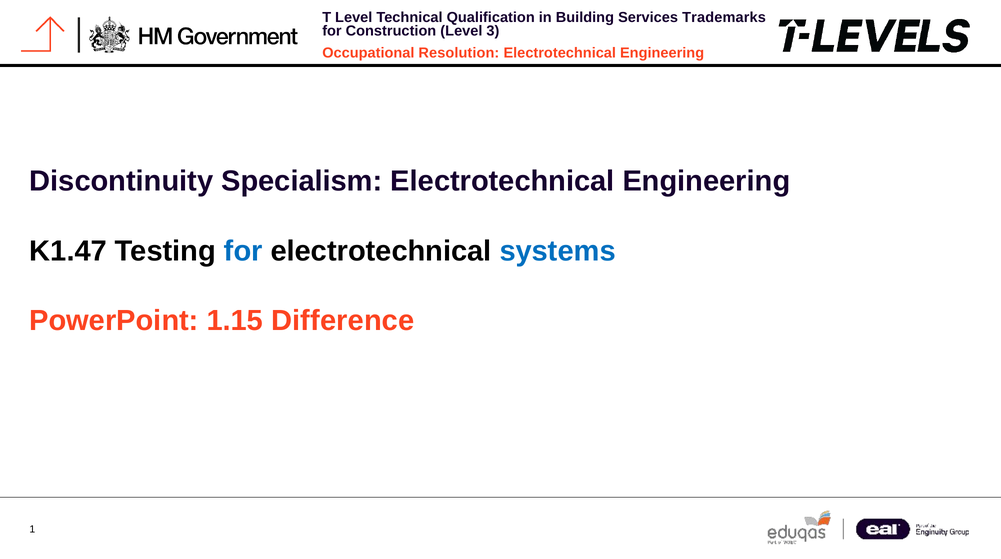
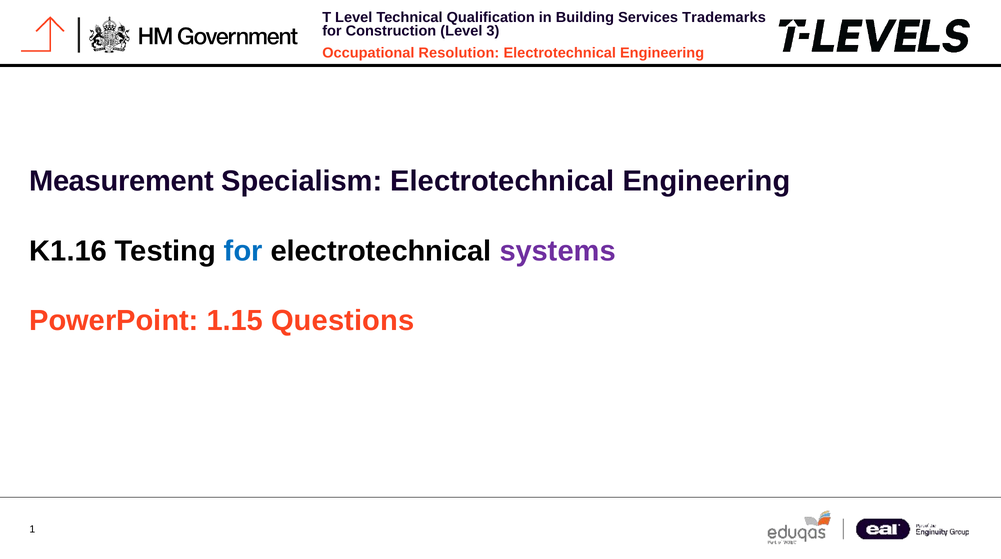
Discontinuity: Discontinuity -> Measurement (121, 181)
K1.47: K1.47 -> K1.16 (68, 251)
systems colour: blue -> purple (558, 251)
Difference: Difference -> Questions (343, 321)
